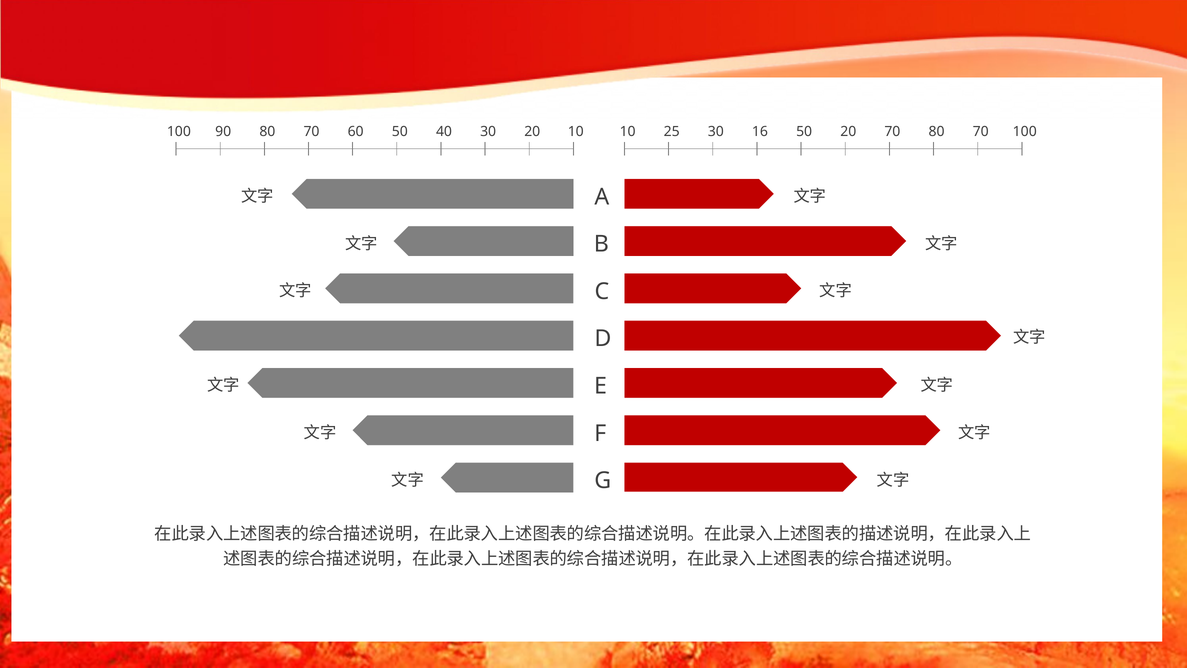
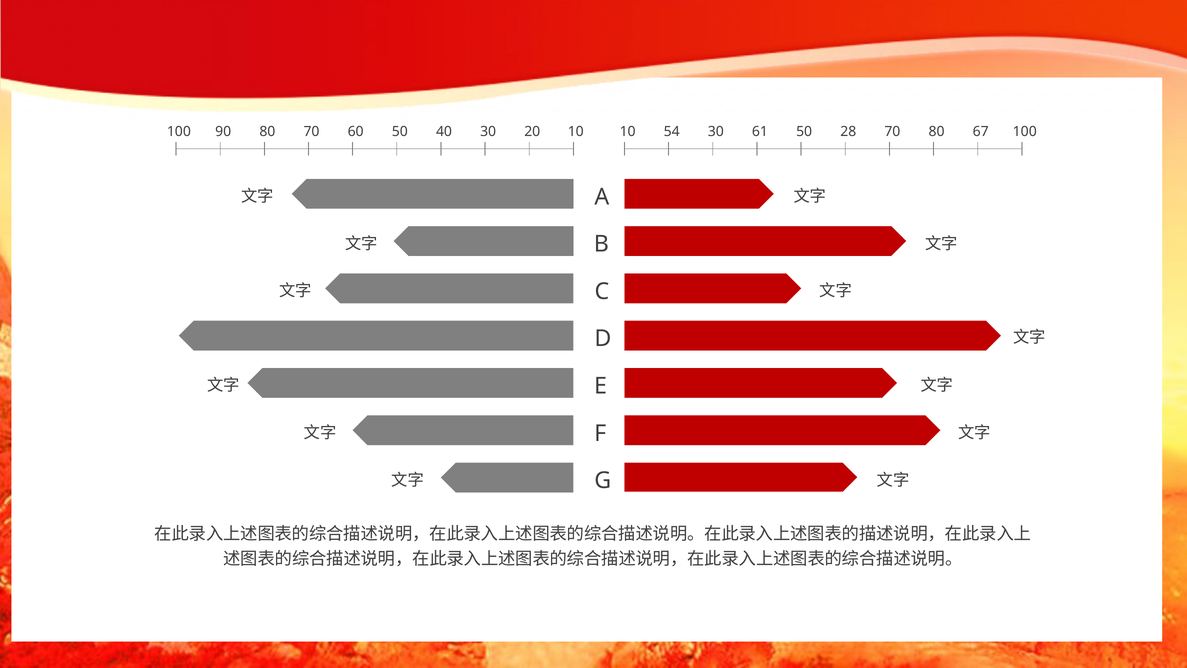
25: 25 -> 54 (672, 132)
16: 16 -> 61 (760, 132)
50 20: 20 -> 28 (848, 132)
80 70: 70 -> 67 (981, 132)
